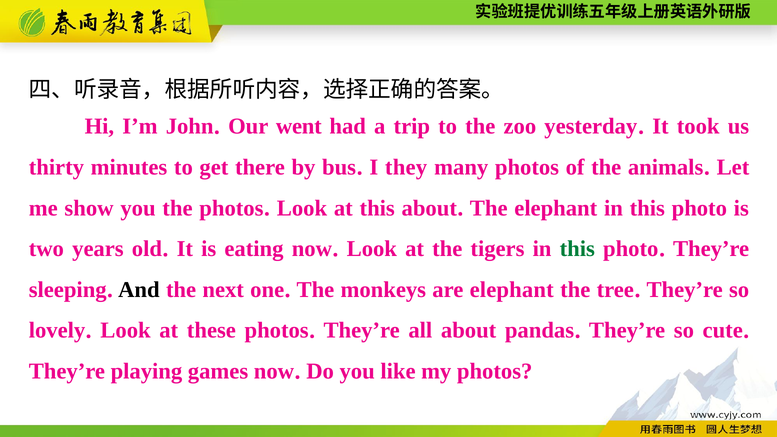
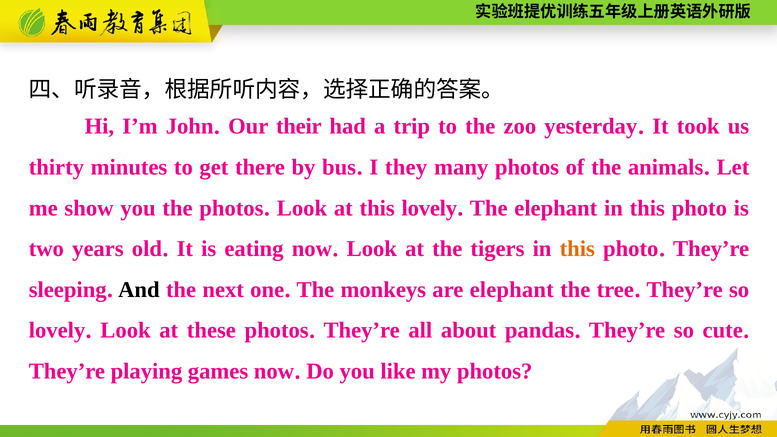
went: went -> their (299, 126)
this about: about -> lovely (429, 208)
this colour: green -> orange (577, 249)
